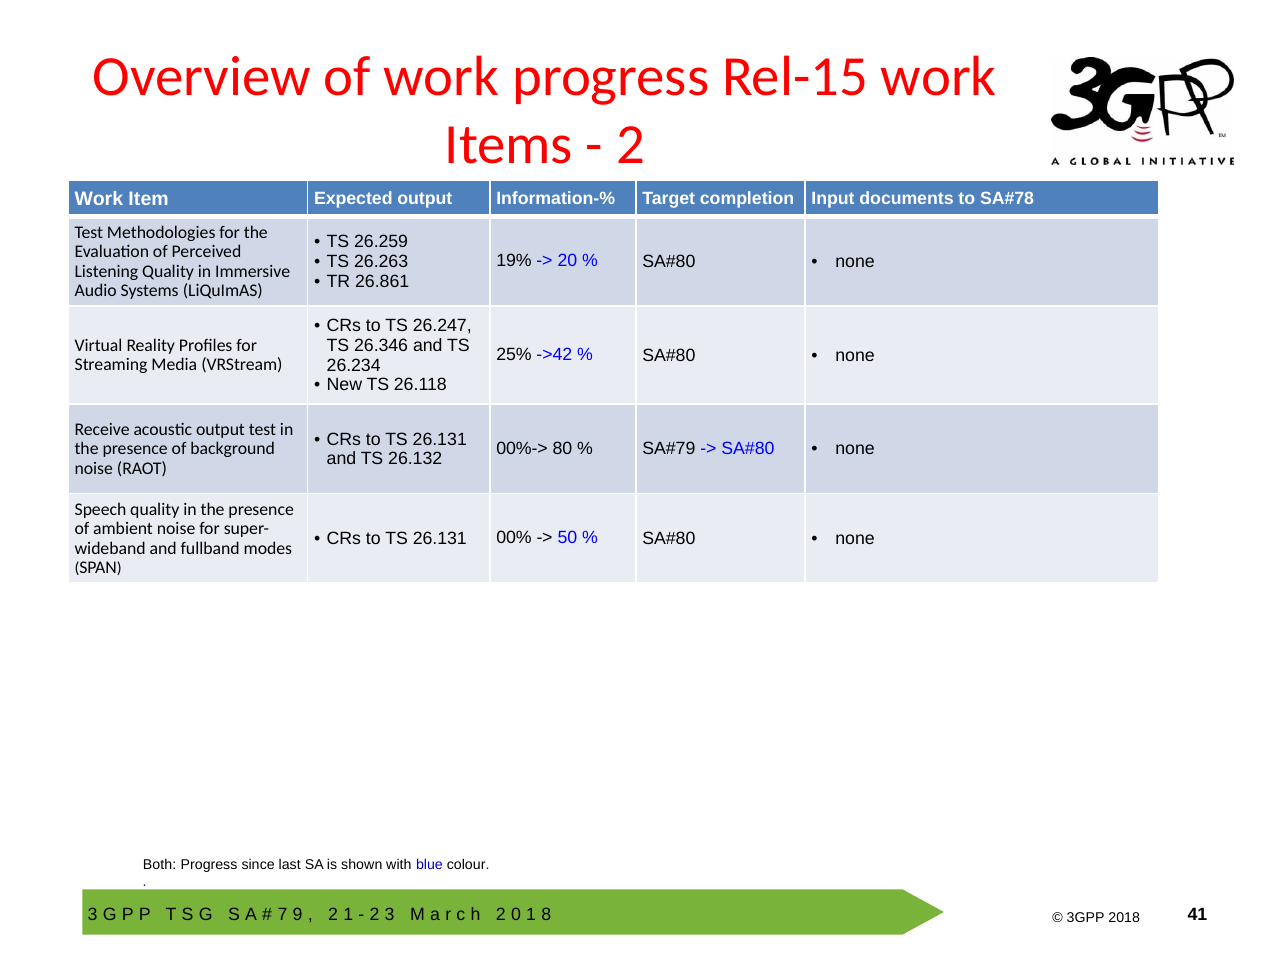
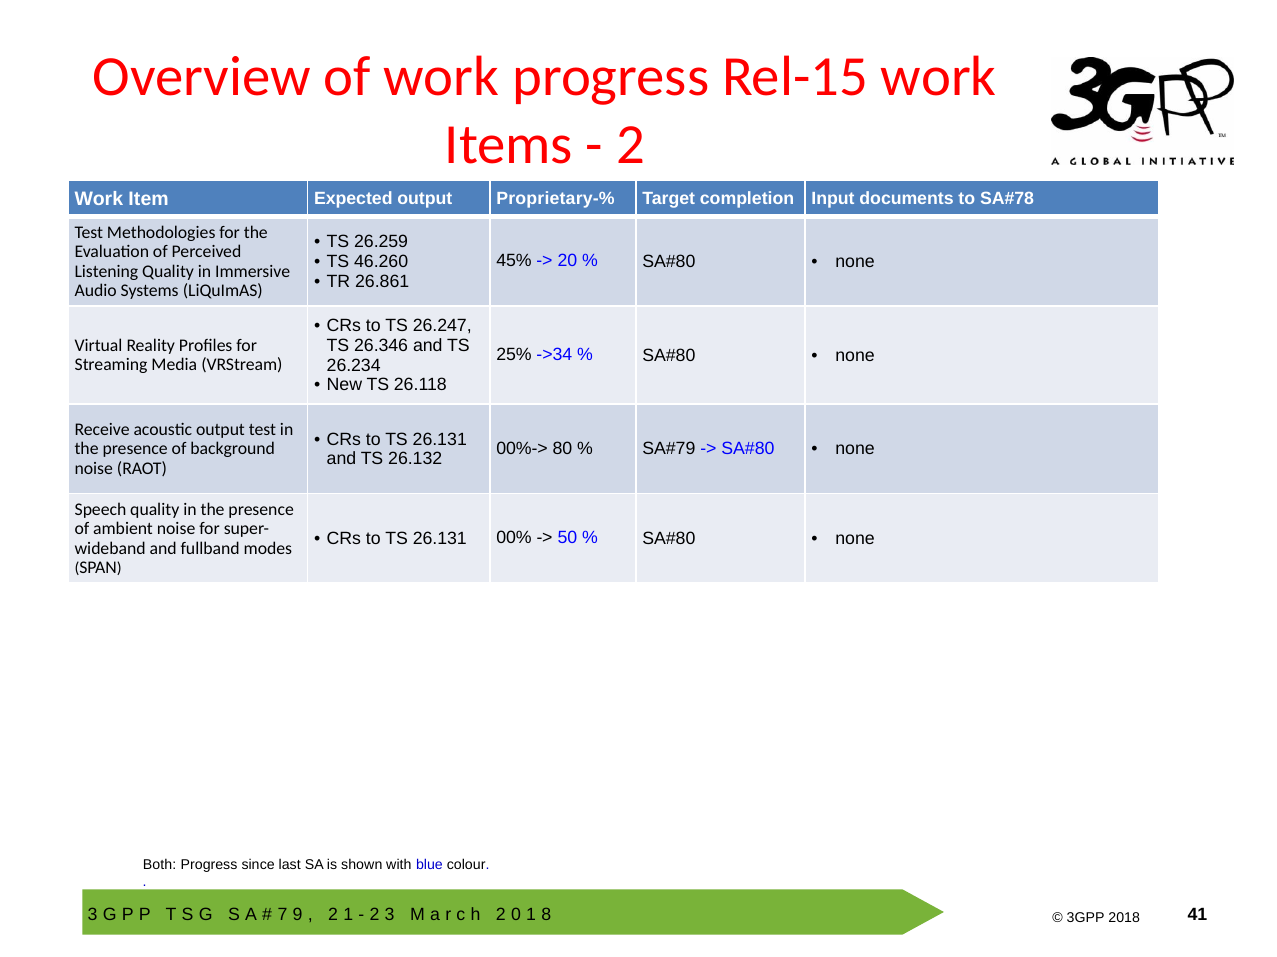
Information-%: Information-% -> Proprietary-% (556, 199)
19%: 19% -> 45% (514, 261)
26.263: 26.263 -> 46.260 (381, 262)
->42: ->42 -> ->34 (554, 355)
